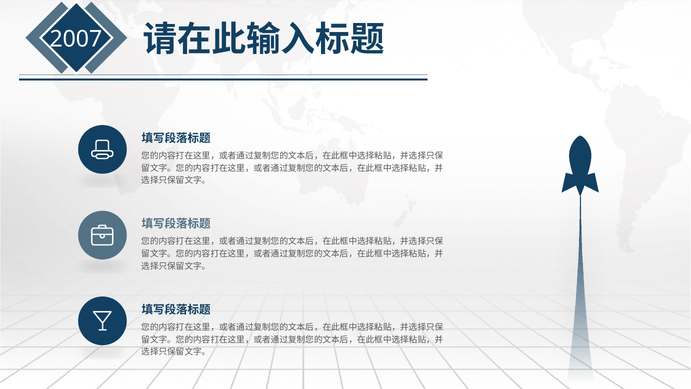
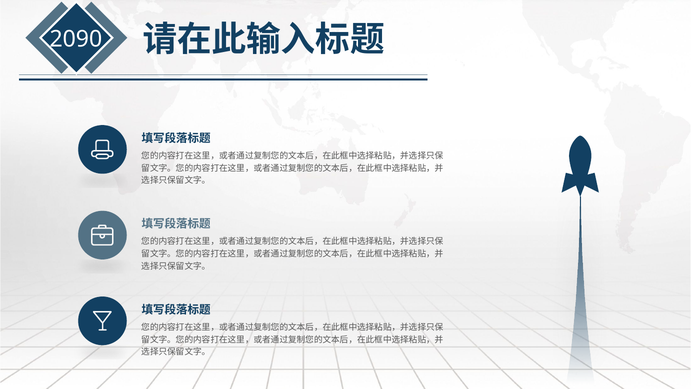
2007: 2007 -> 2090 (76, 39)
